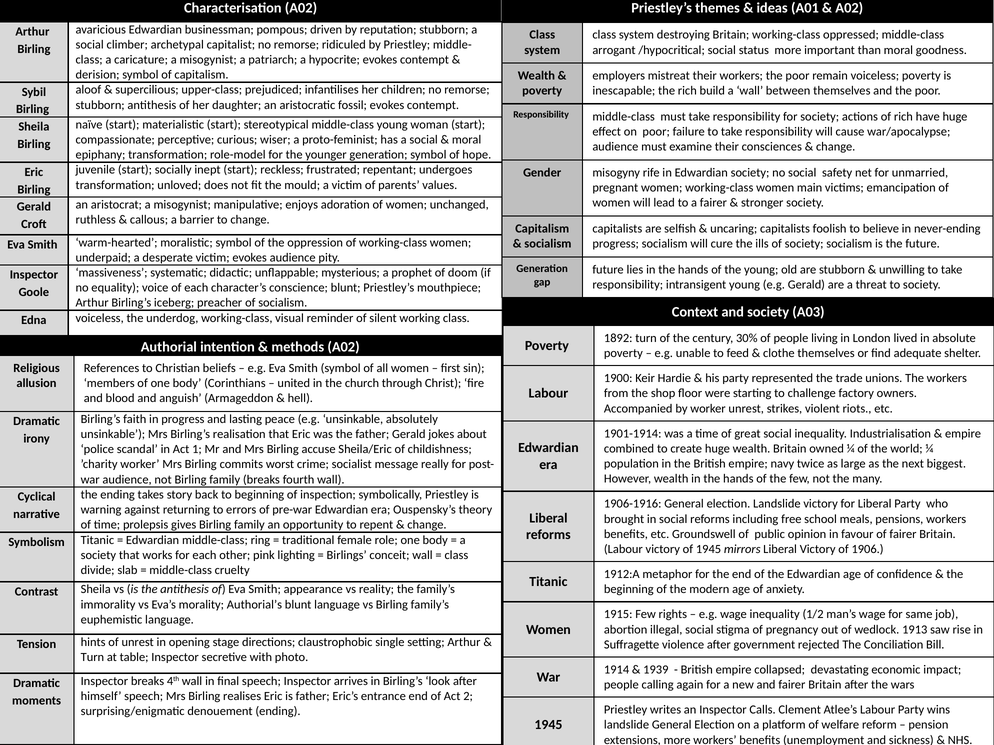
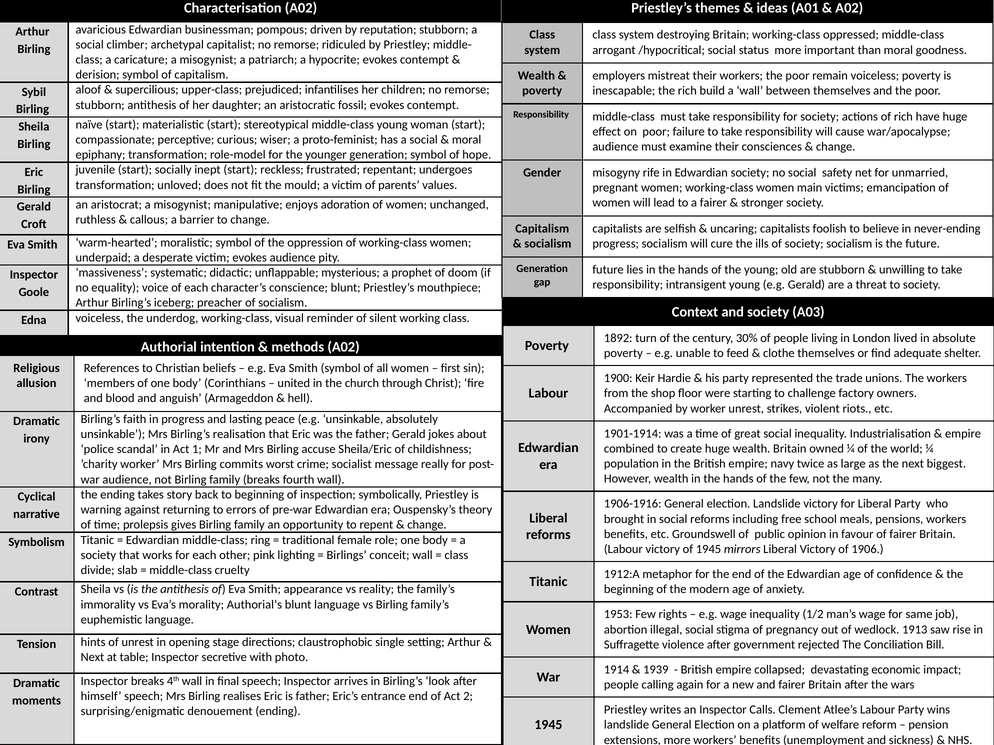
1915: 1915 -> 1953 (618, 615)
Turn: Turn -> Next (92, 657)
